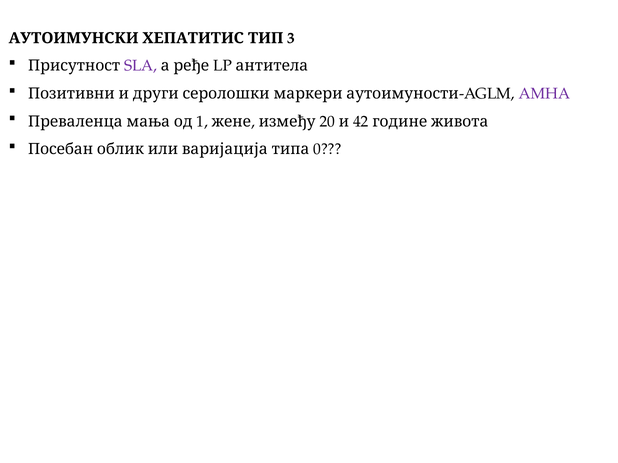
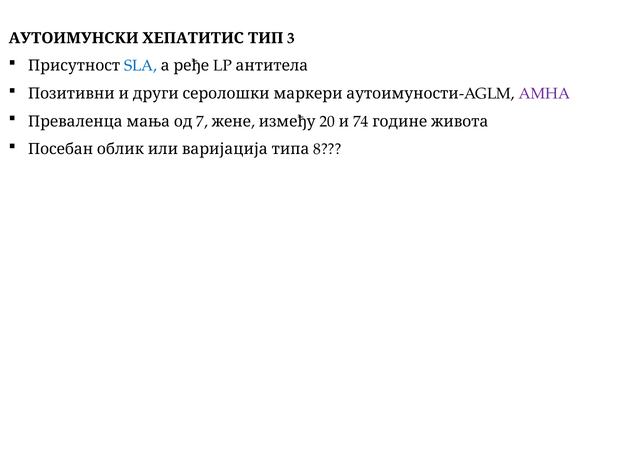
SLA colour: purple -> blue (141, 66)
1: 1 -> 7 (202, 122)
42: 42 -> 74 (361, 122)
0: 0 -> 8 (317, 149)
